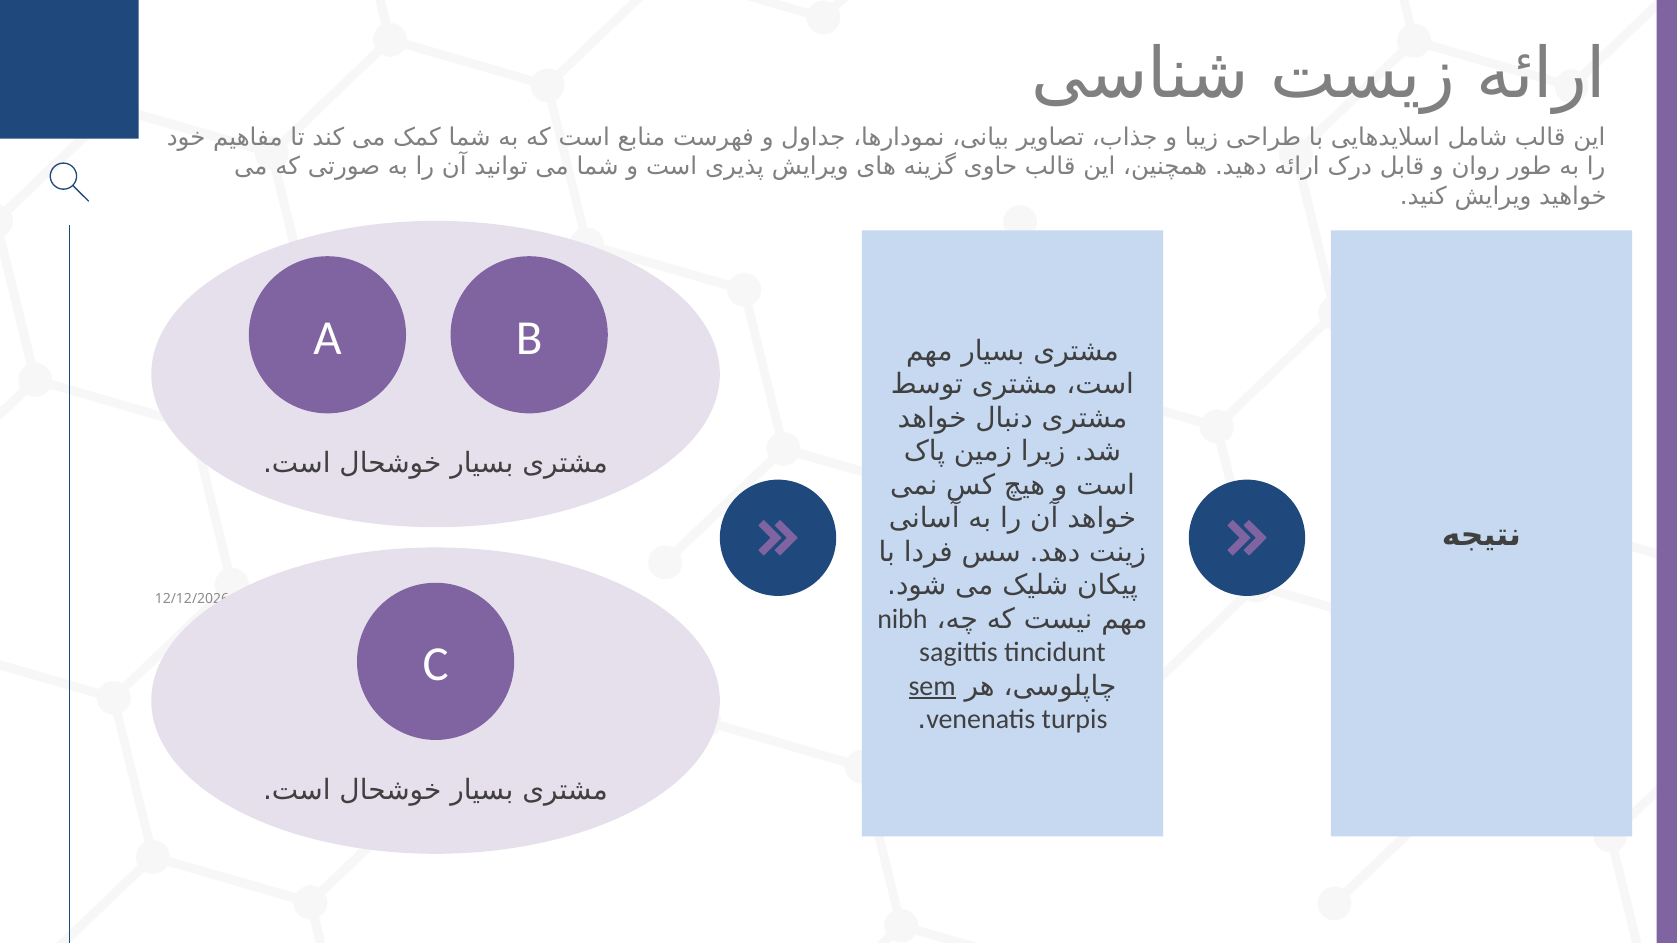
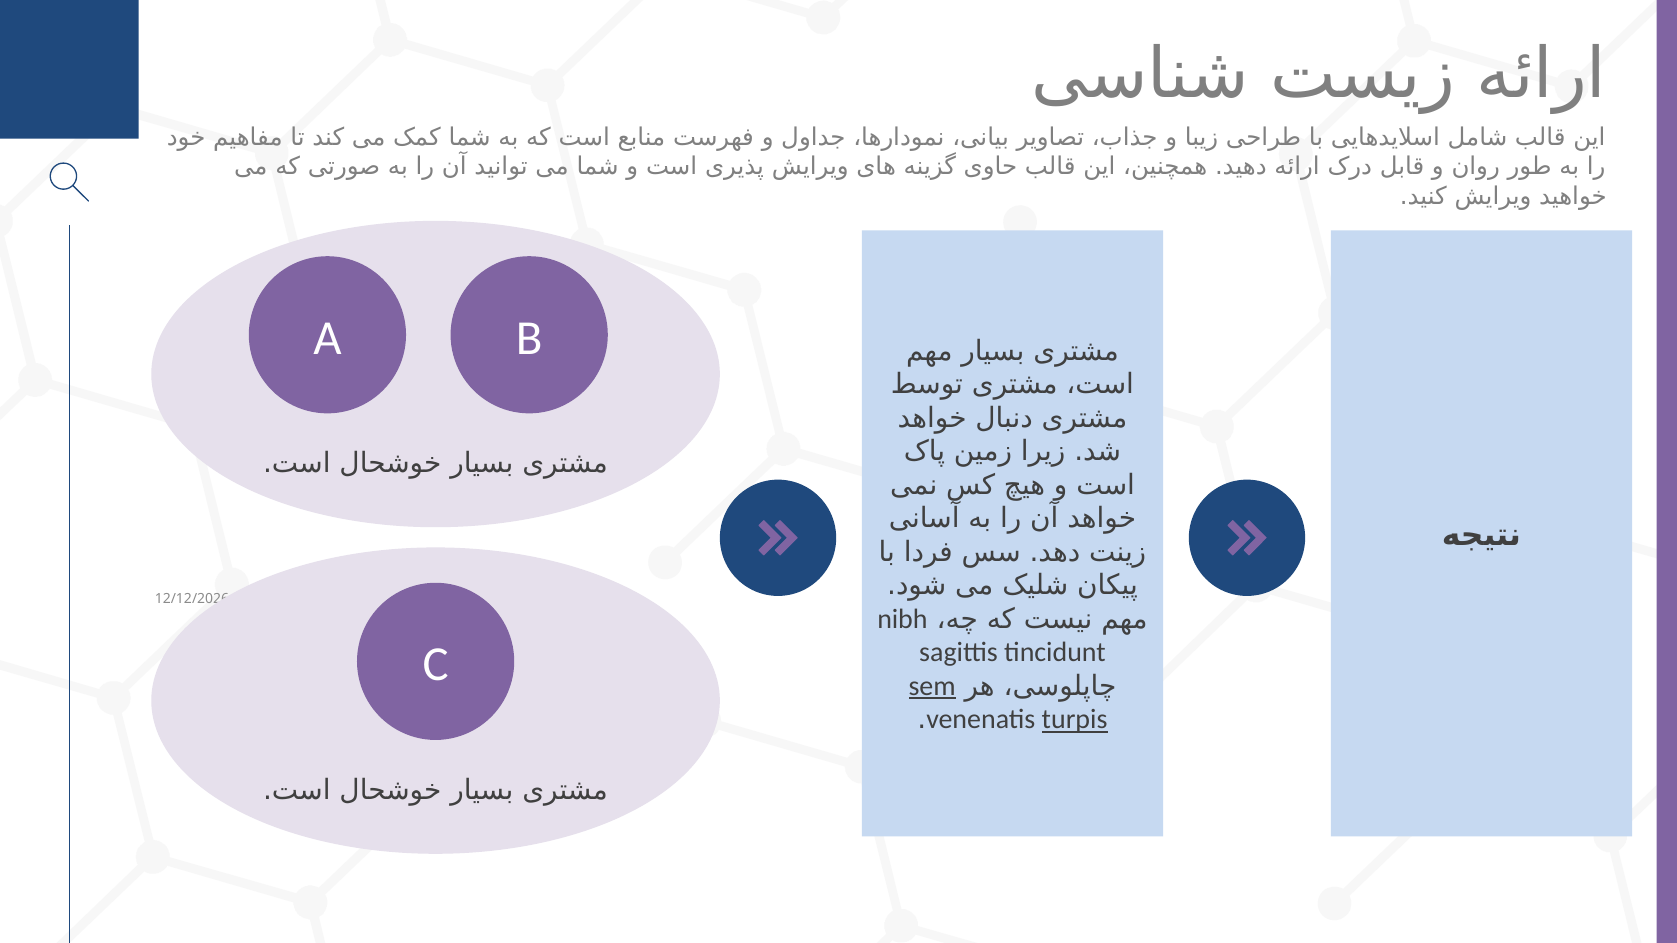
turpis underline: none -> present (1075, 720)
